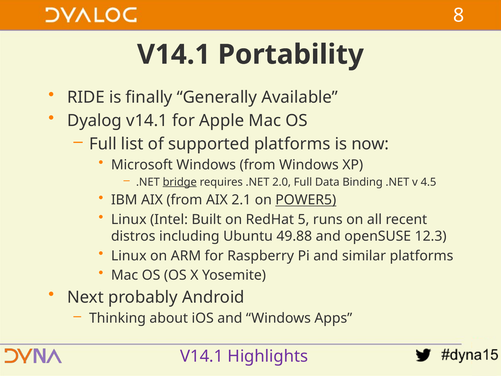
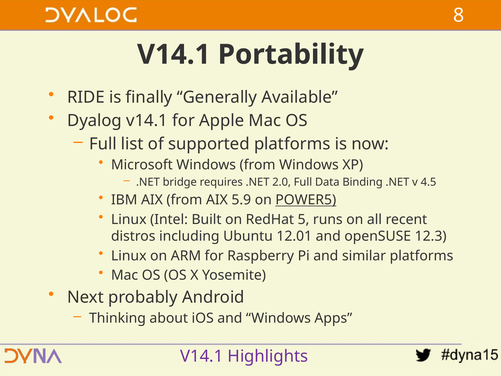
bridge underline: present -> none (180, 182)
2.1: 2.1 -> 5.9 (241, 200)
49.88: 49.88 -> 12.01 (294, 236)
